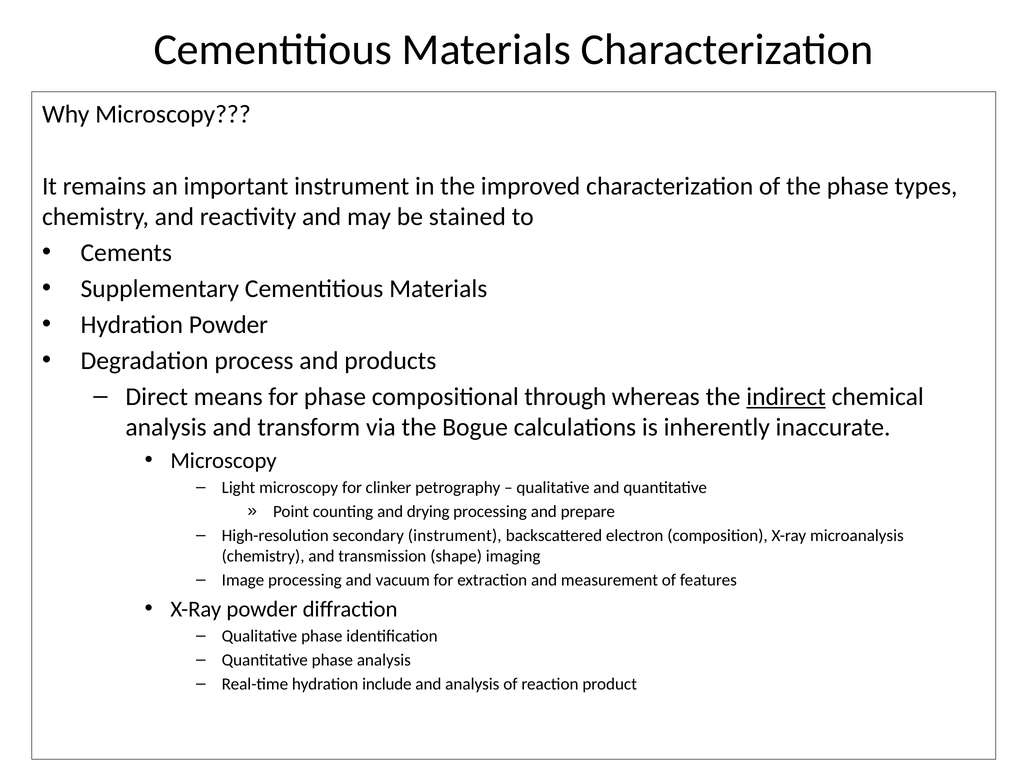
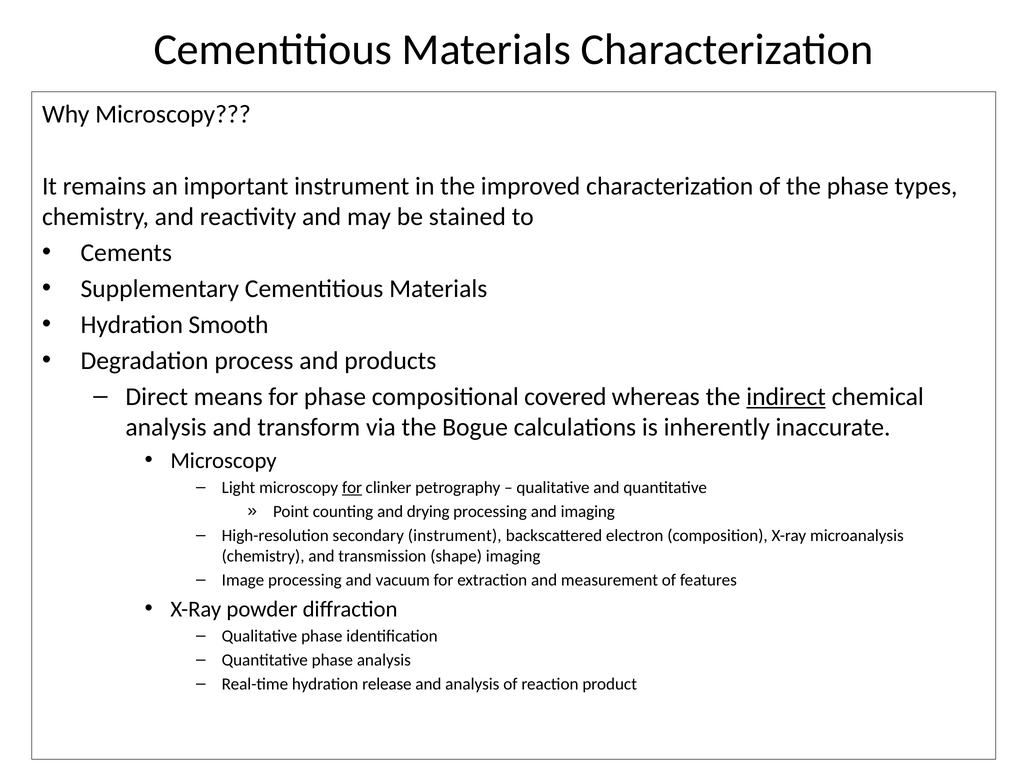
Hydration Powder: Powder -> Smooth (228, 325)
through: through -> covered (565, 397)
for underline: none -> present (352, 488)
and prepare: prepare -> imaging (588, 512)
include: include -> release (387, 684)
